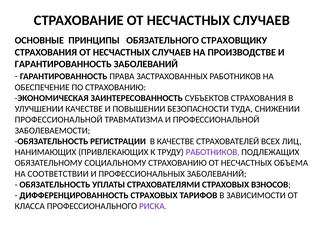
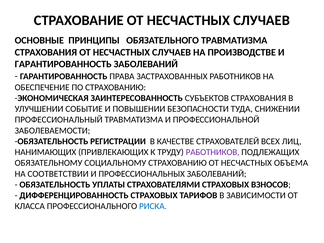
ОБЯЗАТЕЛЬНОГО СТРАХОВЩИКУ: СТРАХОВЩИКУ -> ТРАВМАТИЗМА (234, 40)
УЛУЧШЕНИИ КАЧЕСТВЕ: КАЧЕСТВЕ -> СОБЫТИЕ (84, 109)
ПРОФЕССИОНАЛЬНОЙ: ПРОФЕССИОНАЛЬНОЙ -> ПРОФЕССИОНАЛЬНЫЙ (59, 120)
РИСКА colour: purple -> blue (153, 206)
